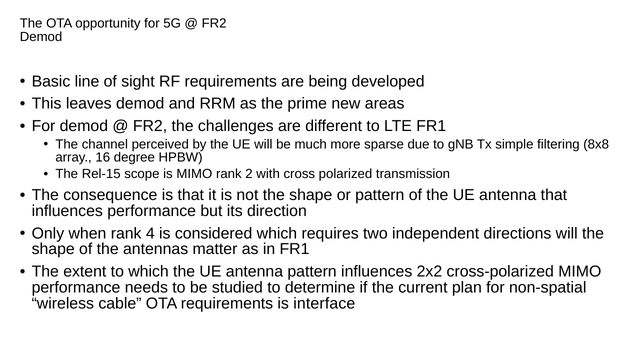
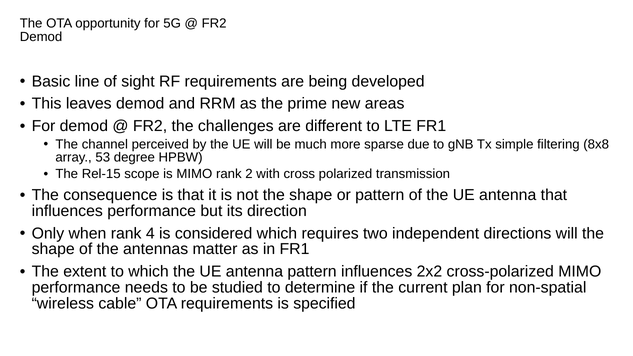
16: 16 -> 53 (103, 157)
interface: interface -> specified (324, 304)
